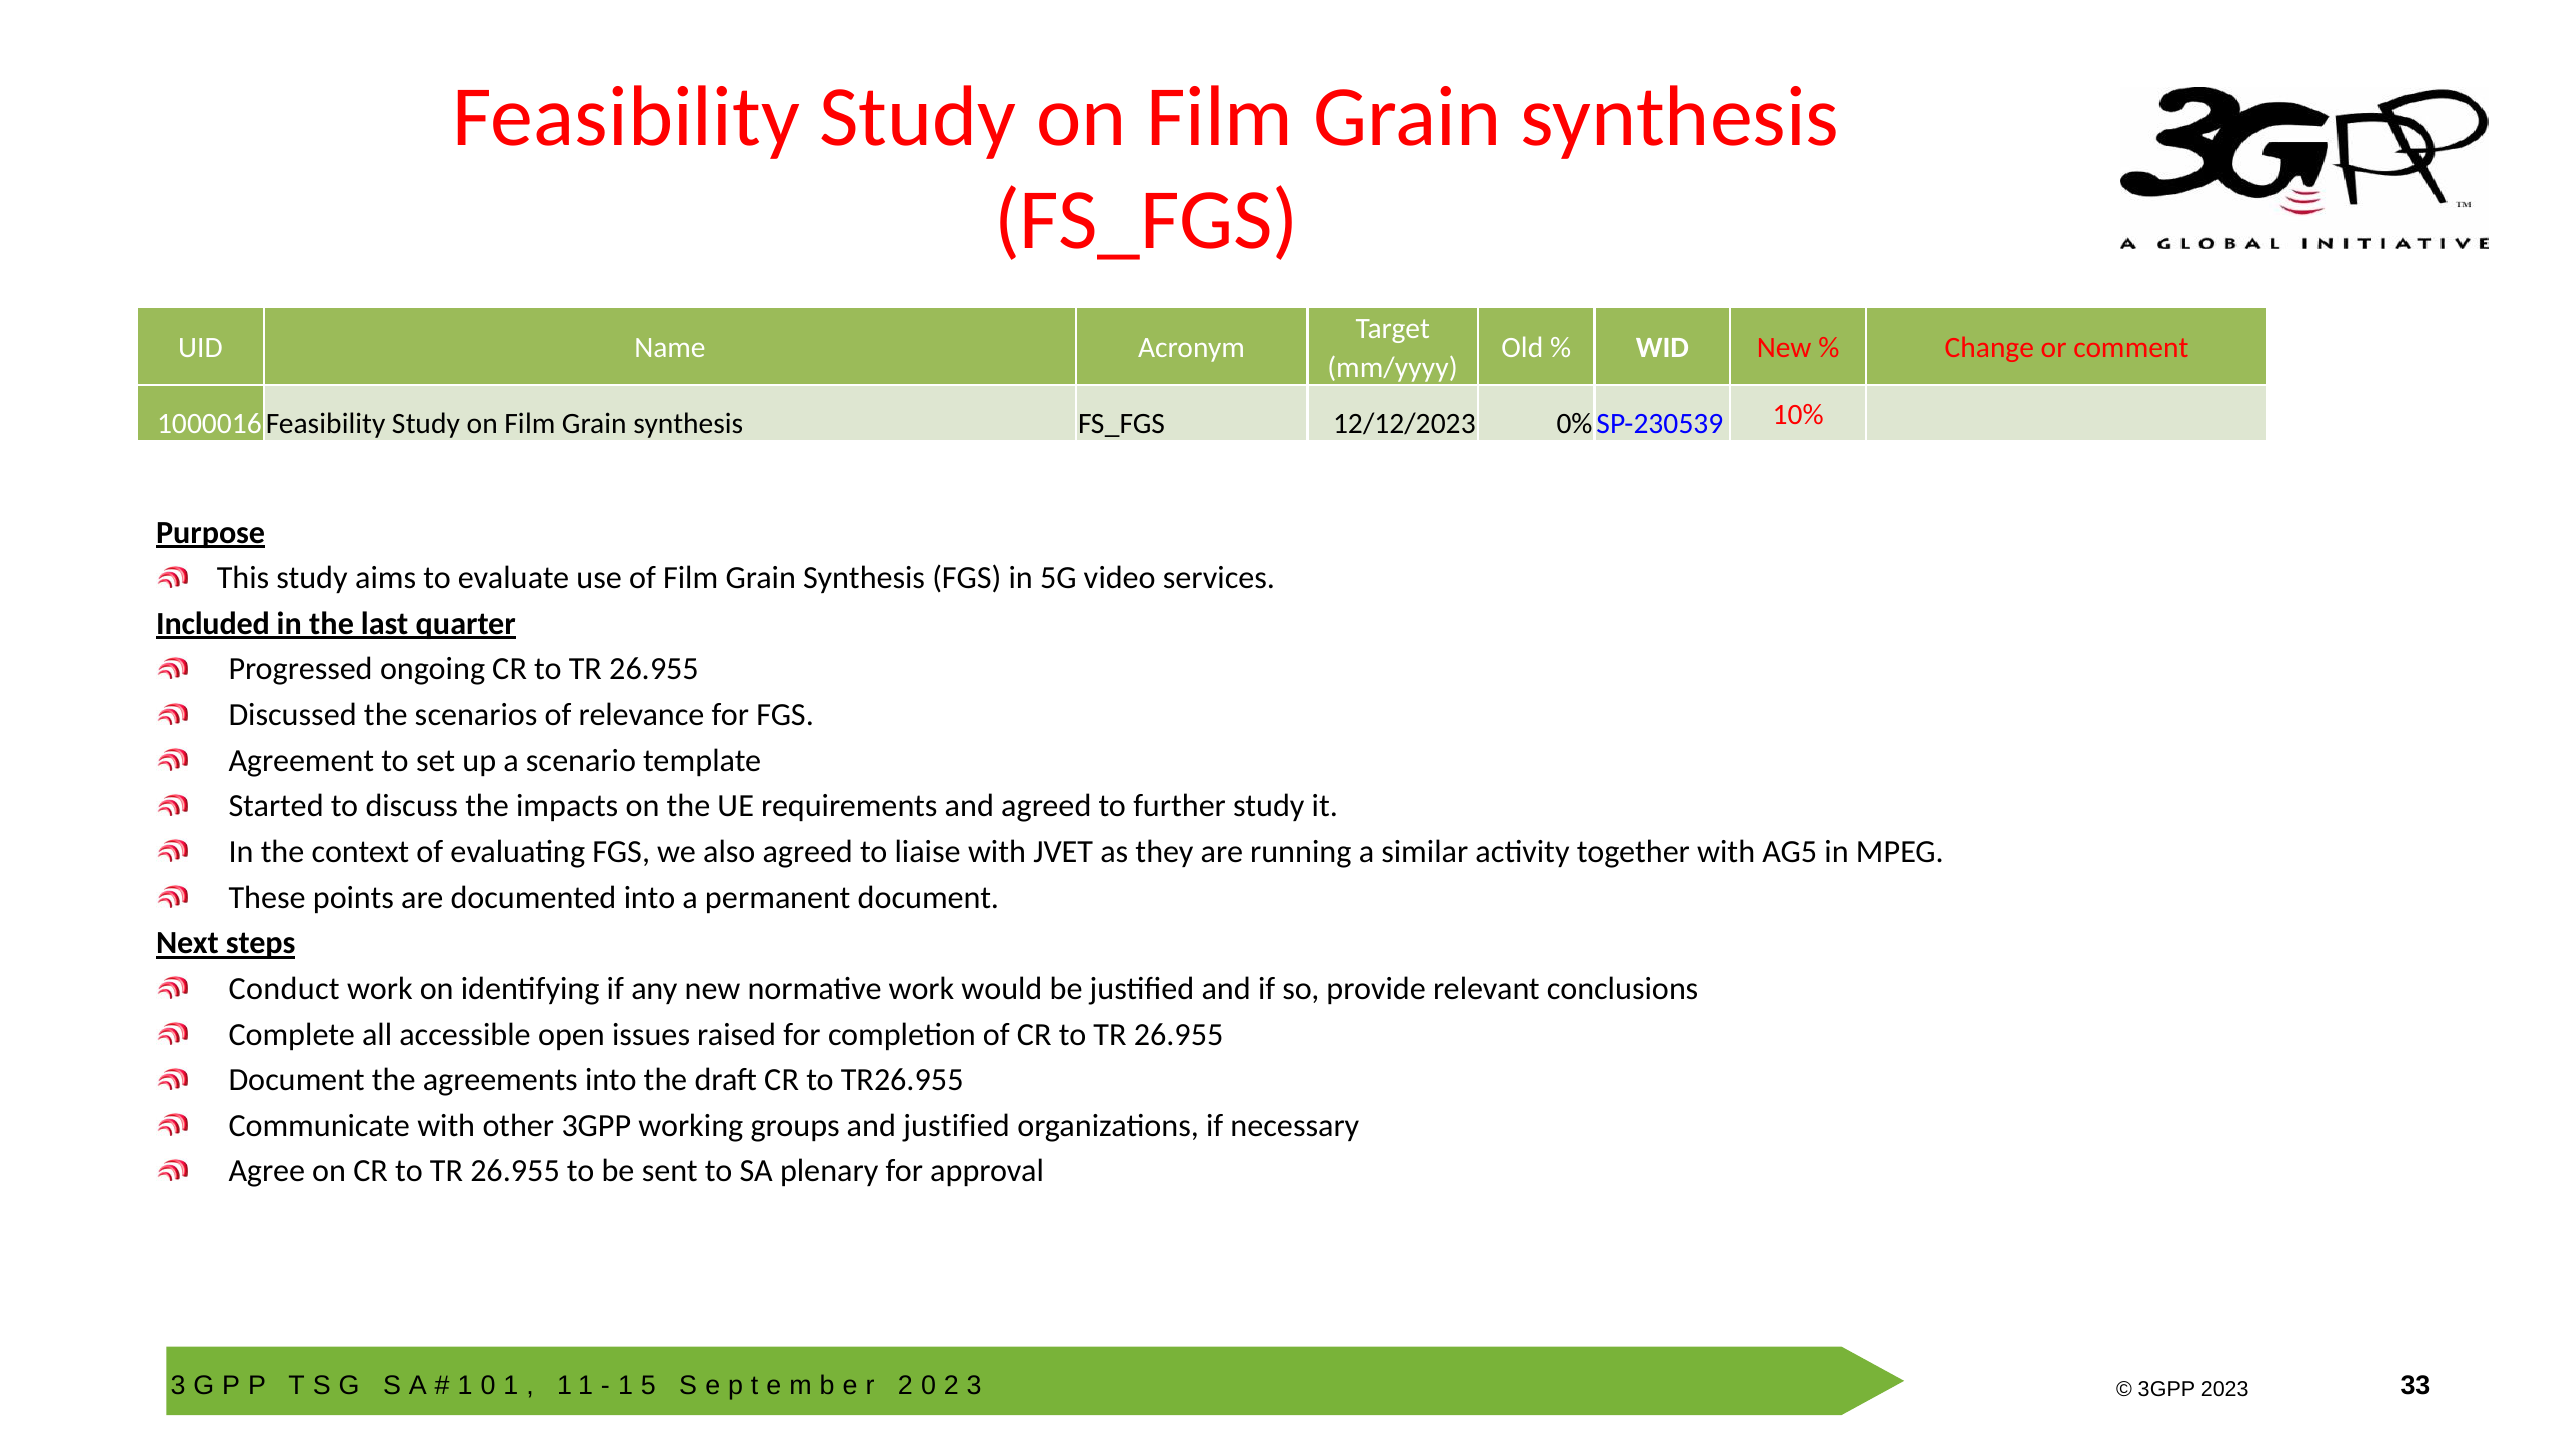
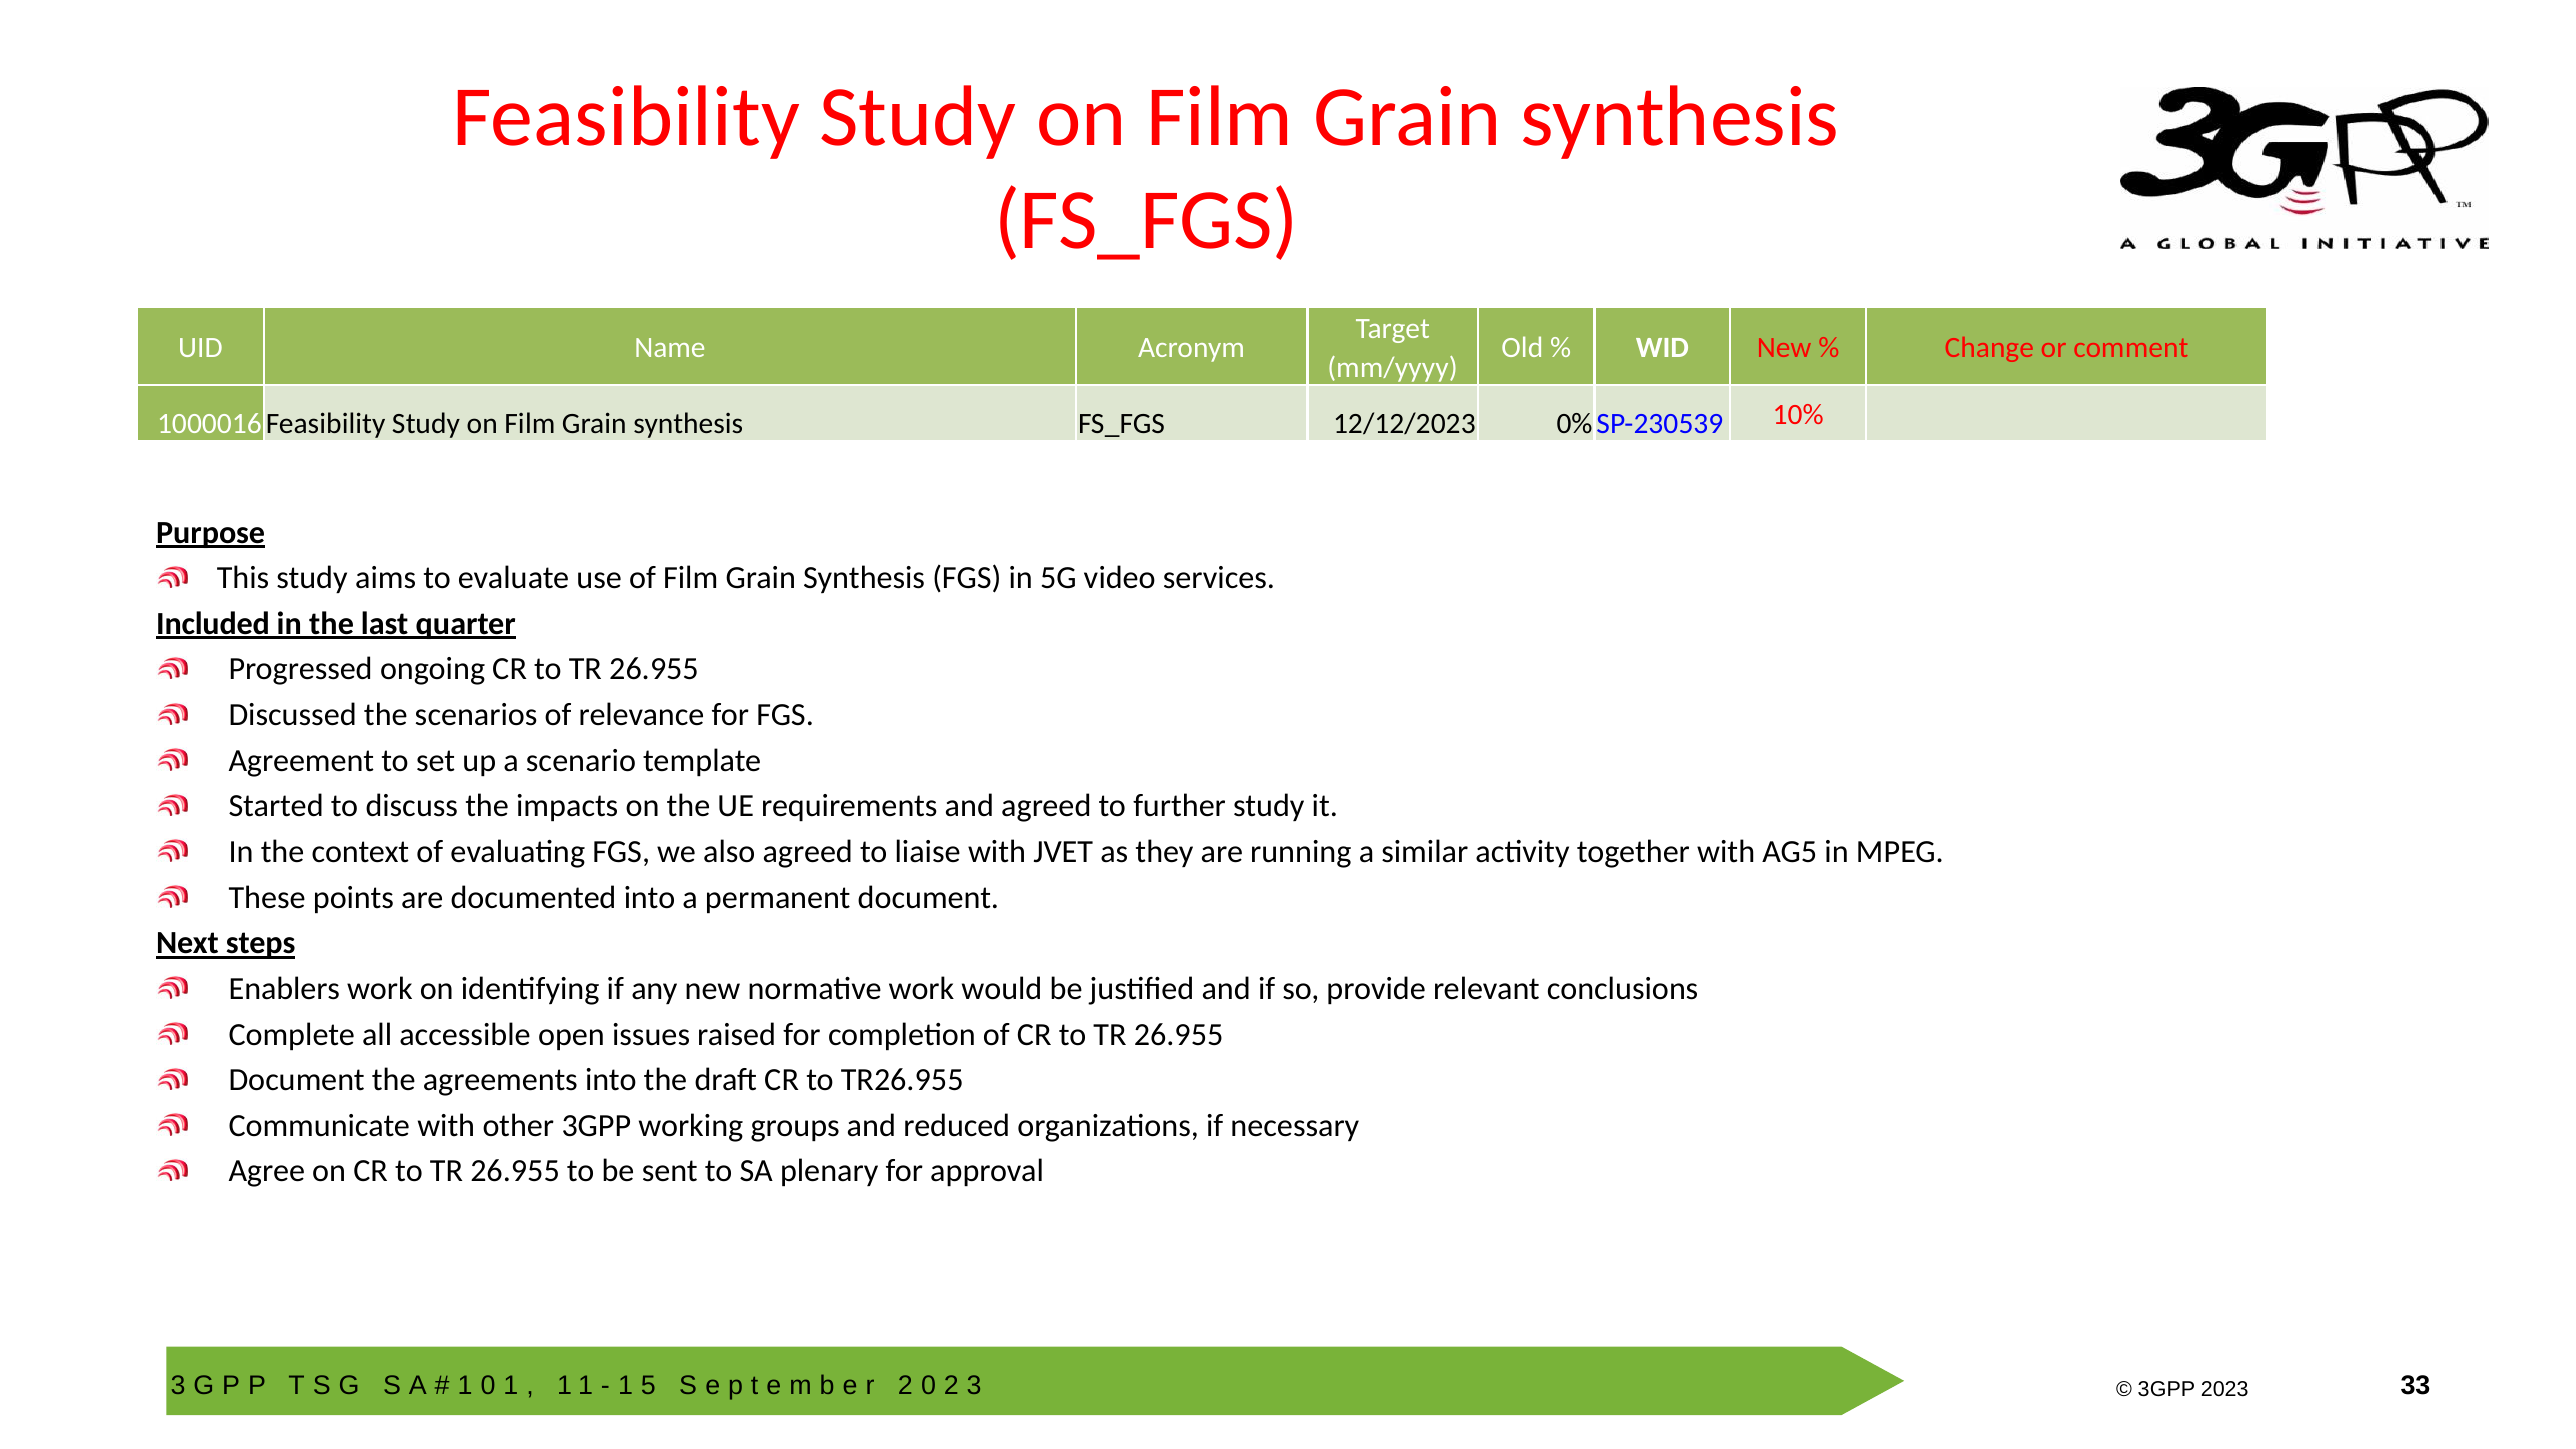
Conduct: Conduct -> Enablers (284, 989)
and justified: justified -> reduced (957, 1126)
